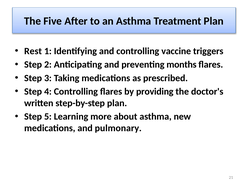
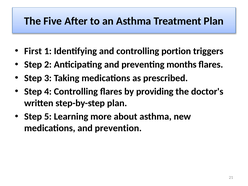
Rest: Rest -> First (33, 51)
vaccine: vaccine -> portion (176, 51)
pulmonary: pulmonary -> prevention (118, 128)
